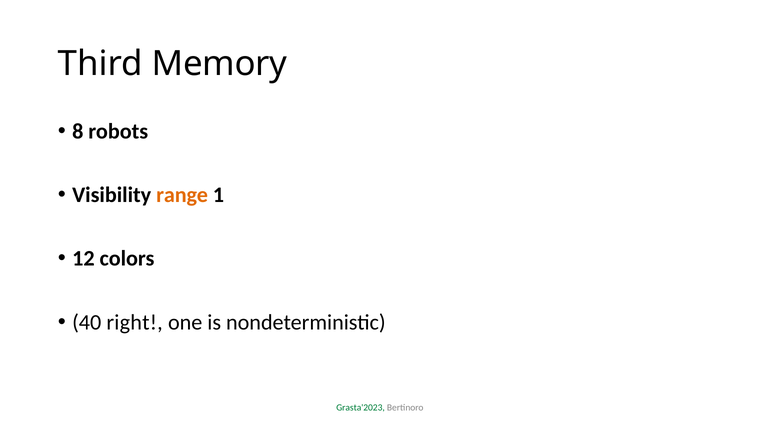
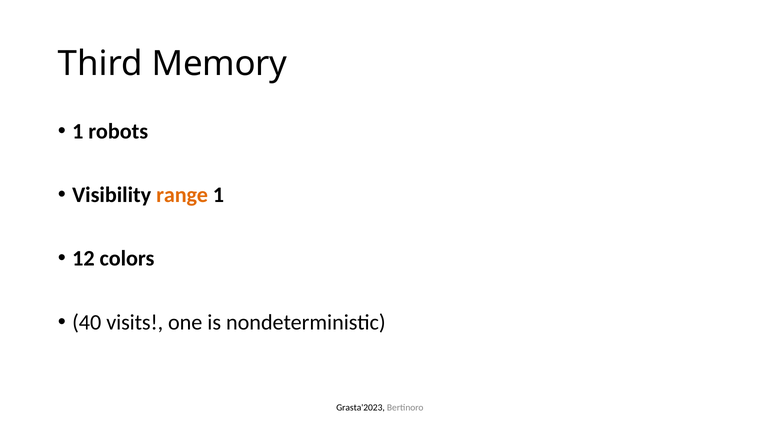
8: 8 -> 1 (78, 131)
right: right -> visits (135, 323)
Grasta'2023 colour: green -> black (361, 408)
